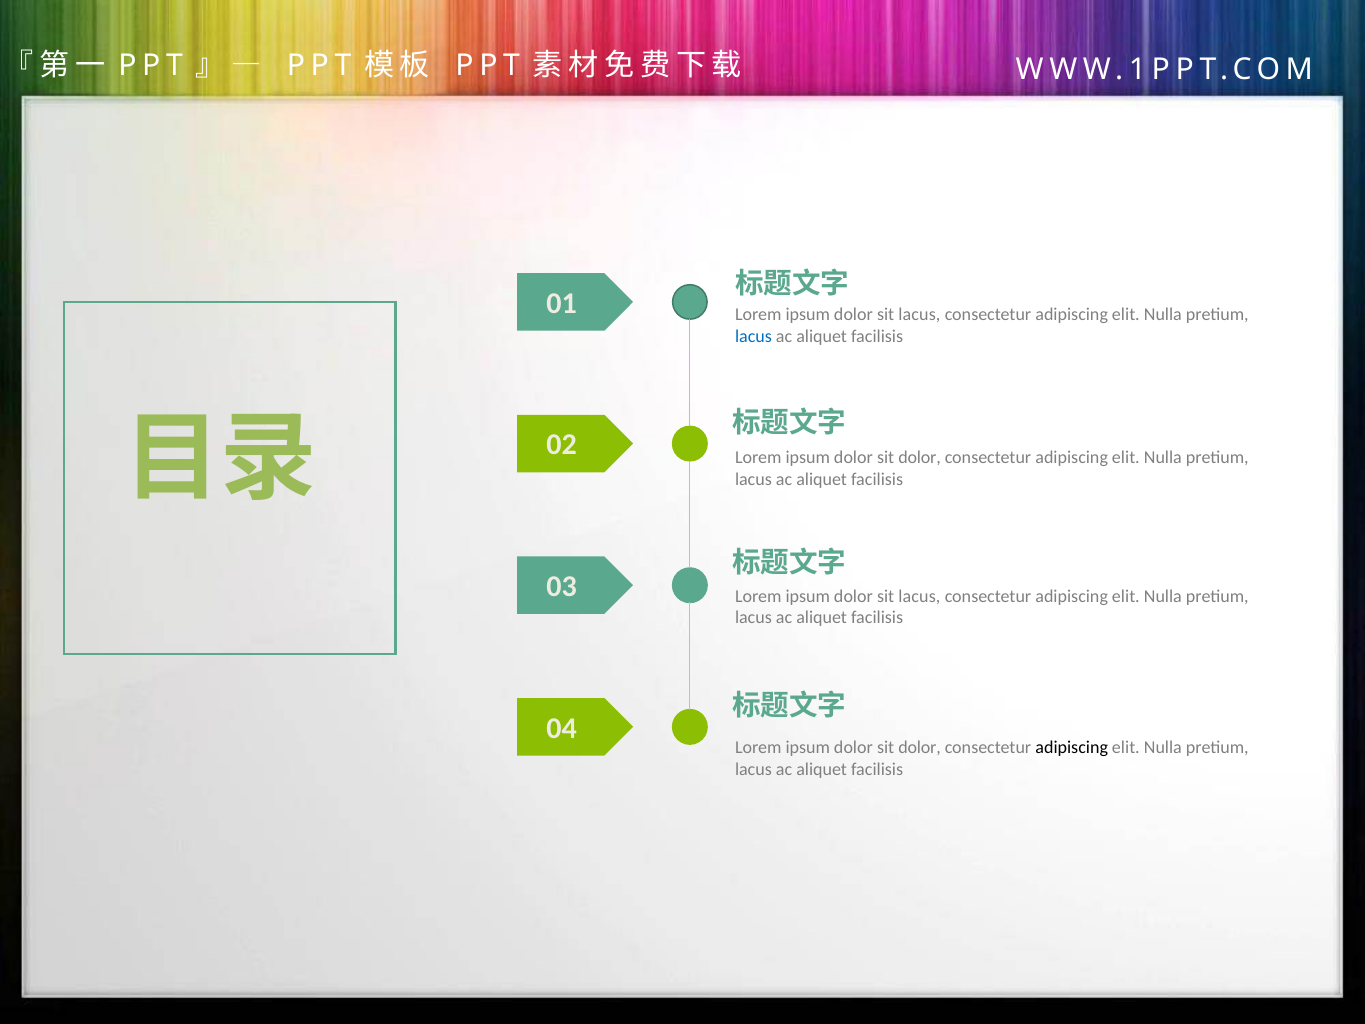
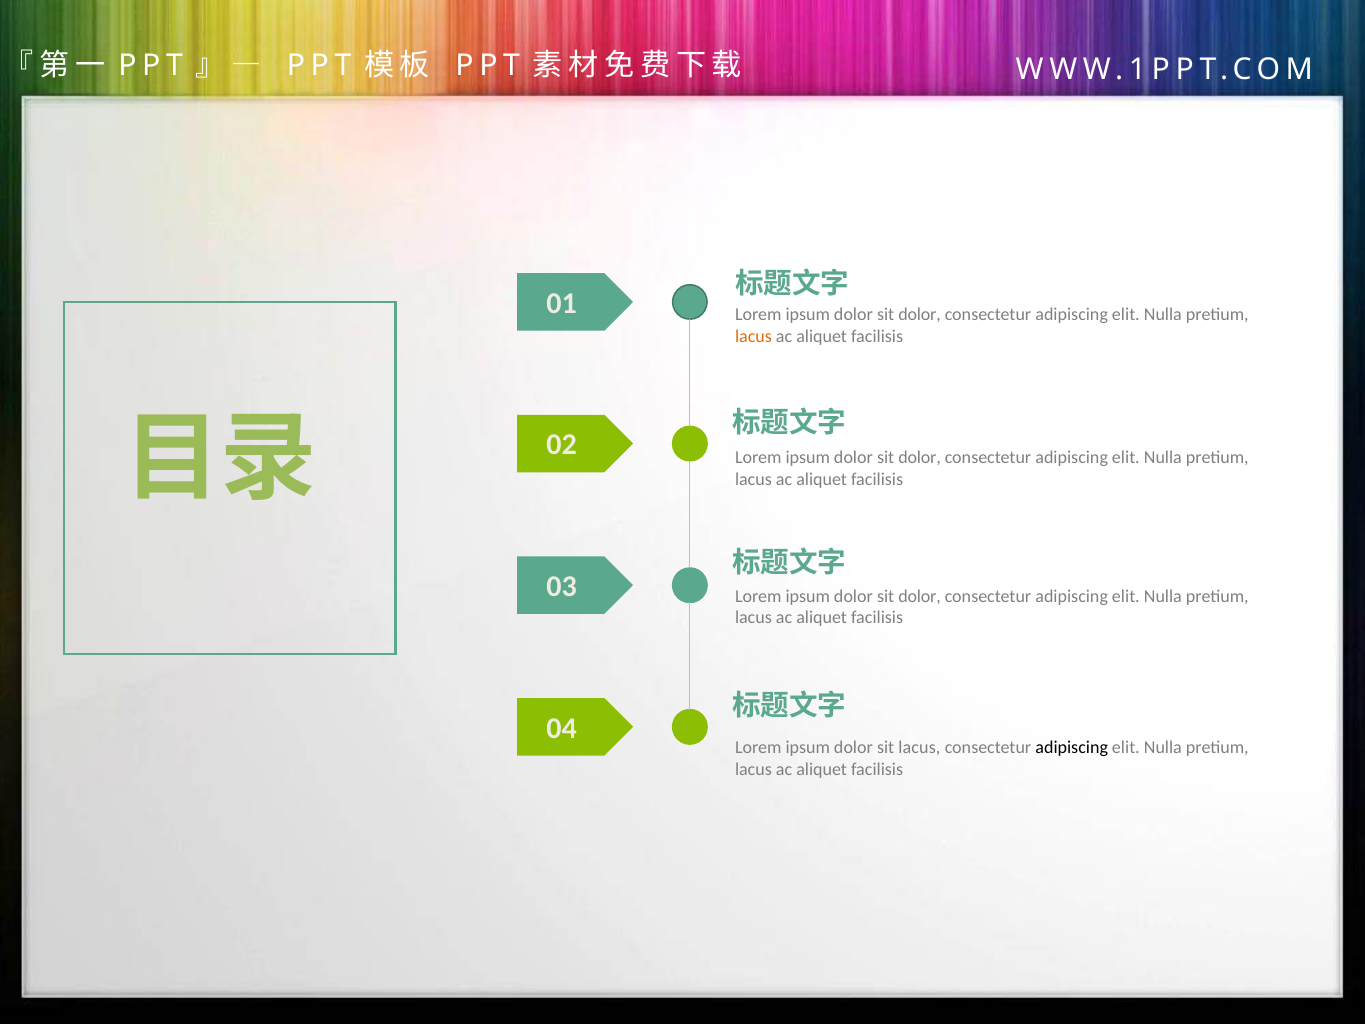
lacus: lacus -> dolor (920, 315)
lacus colour: blue -> orange (753, 336)
lacus: lacus -> dolor (920, 596)
dolor: dolor -> lacus (919, 747)
